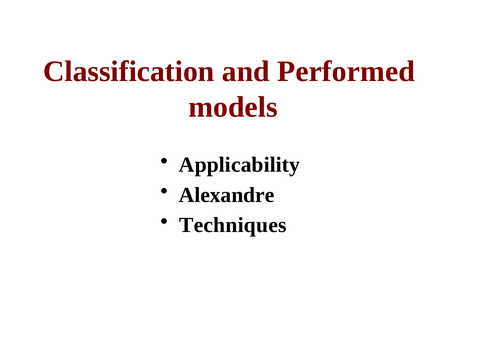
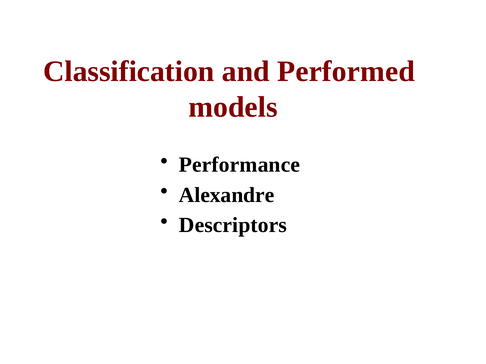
Applicability: Applicability -> Performance (239, 165)
Techniques: Techniques -> Descriptors (233, 225)
